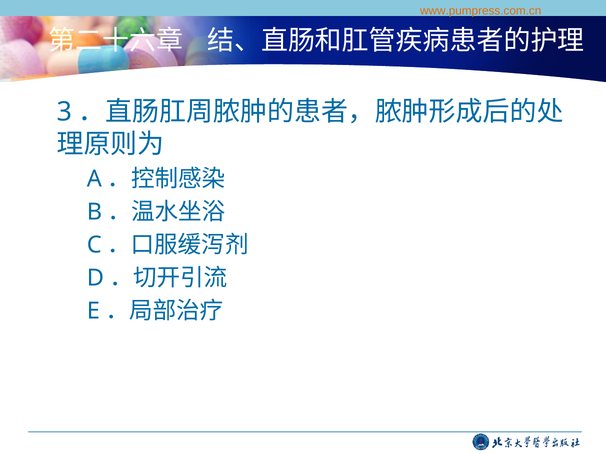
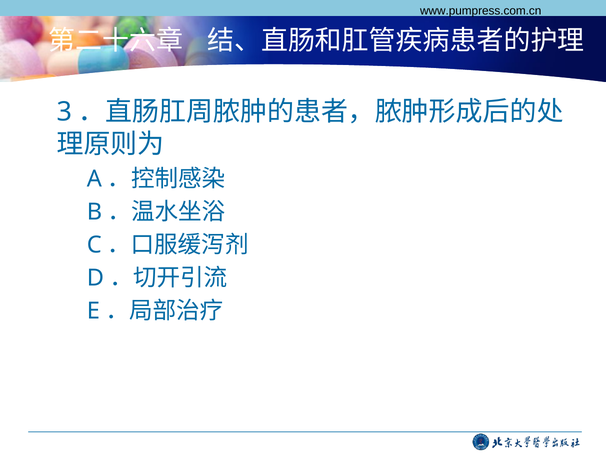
www.pumpress.com.cn colour: orange -> black (481, 11)
